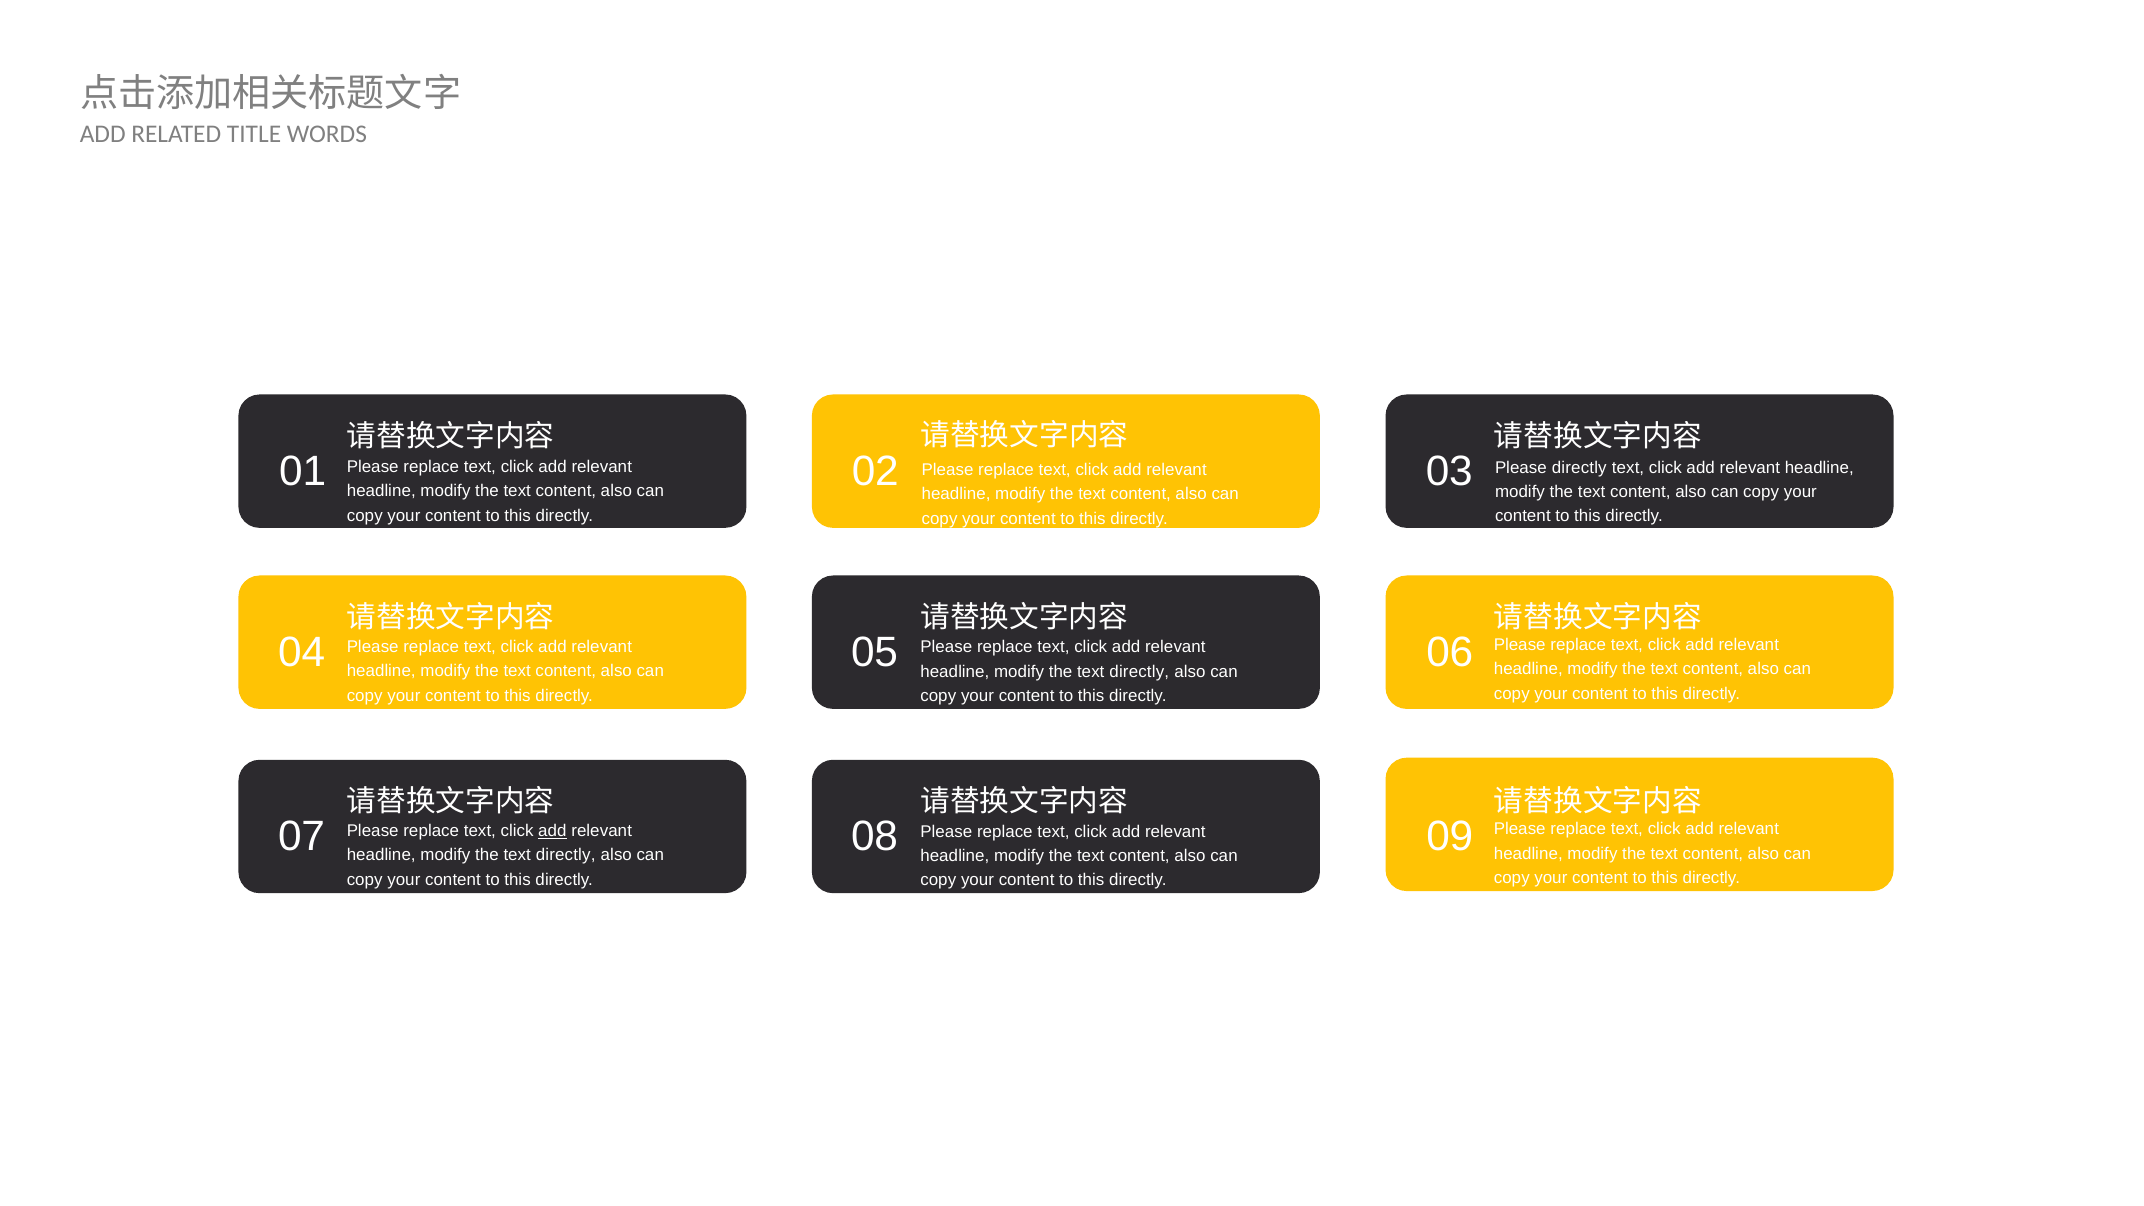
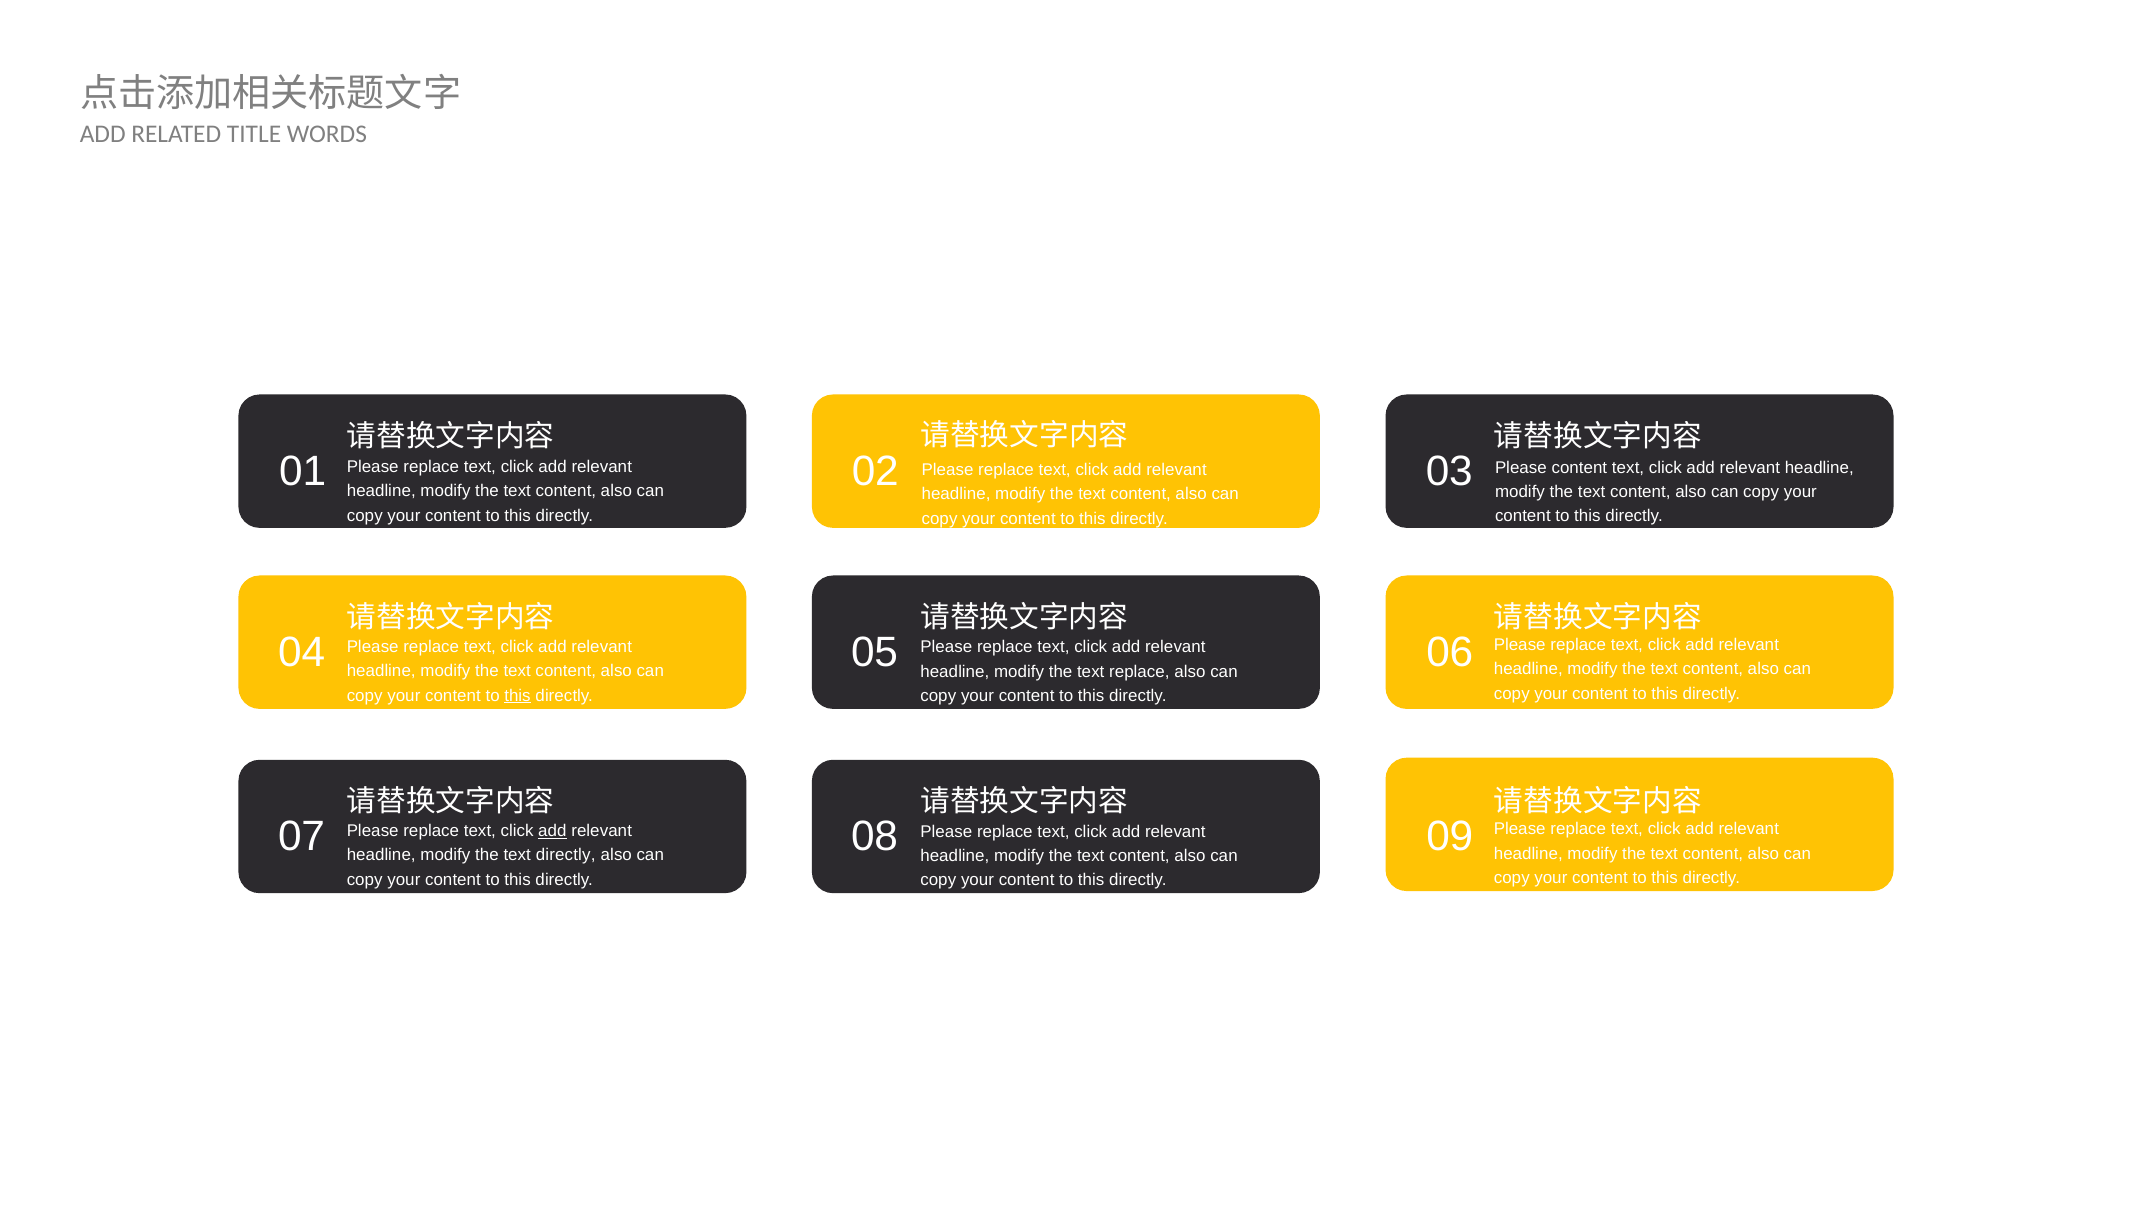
Please directly: directly -> content (1579, 467)
directly: directly -> replace (1139, 672)
this underline: none -> present (518, 695)
